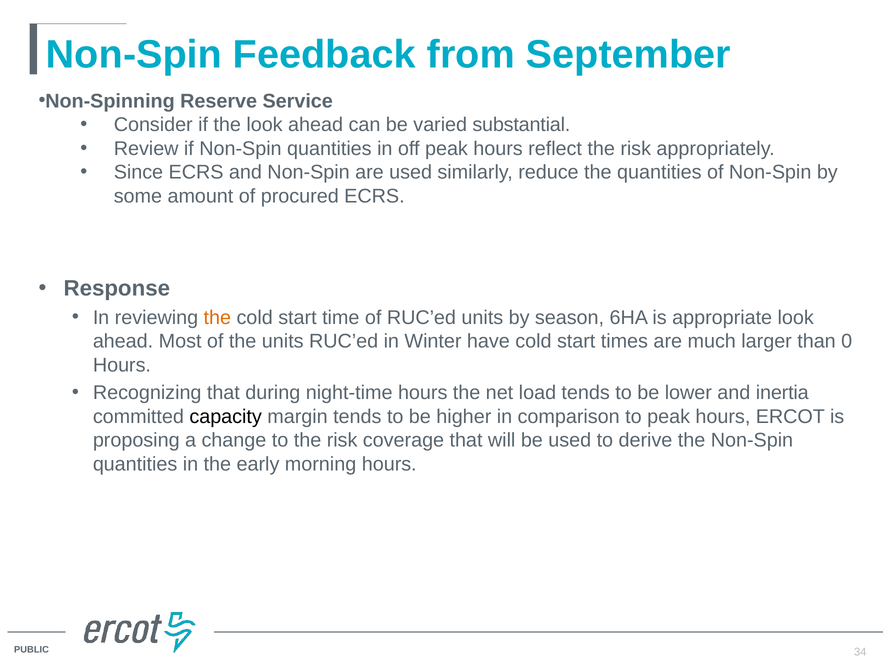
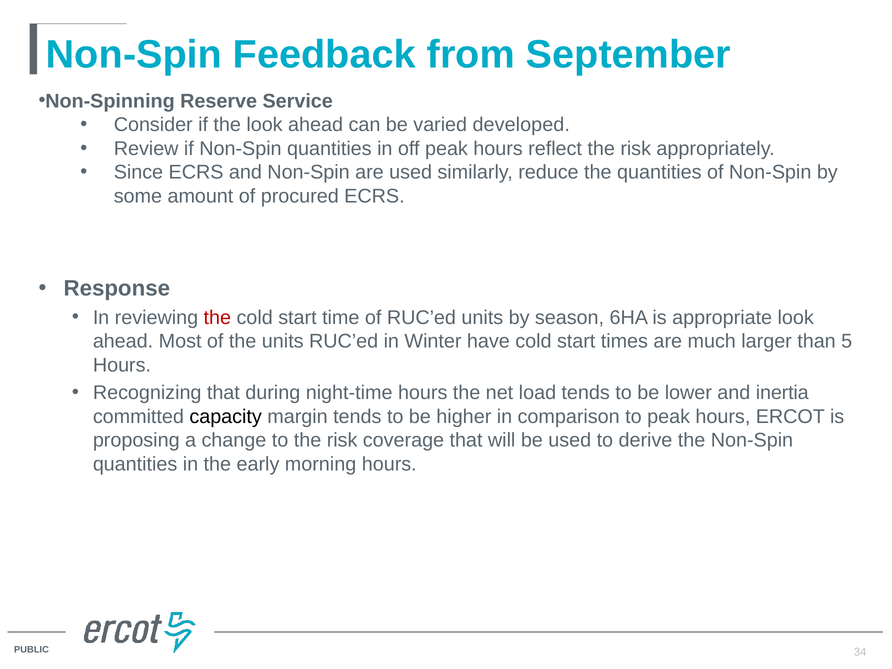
substantial: substantial -> developed (521, 125)
the colour: orange -> red (217, 318)
0: 0 -> 5 (847, 341)
